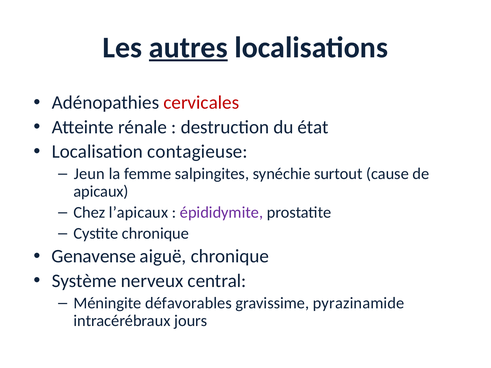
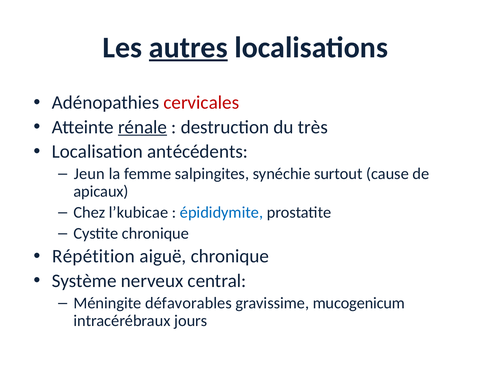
rénale underline: none -> present (143, 127)
état: état -> très (313, 127)
contagieuse: contagieuse -> antécédents (198, 152)
l’apicaux: l’apicaux -> l’kubicae (139, 213)
épididymite colour: purple -> blue (222, 213)
Genavense: Genavense -> Répétition (94, 257)
pyrazinamide: pyrazinamide -> mucogenicum (359, 303)
